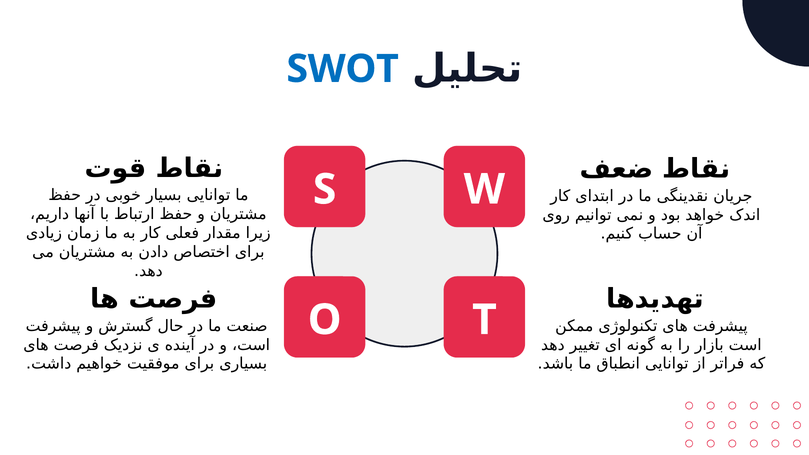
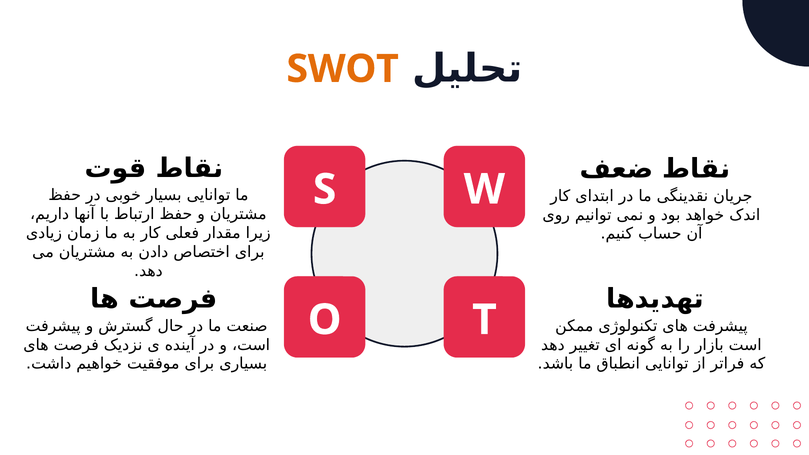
SWOT colour: blue -> orange (343, 69)
